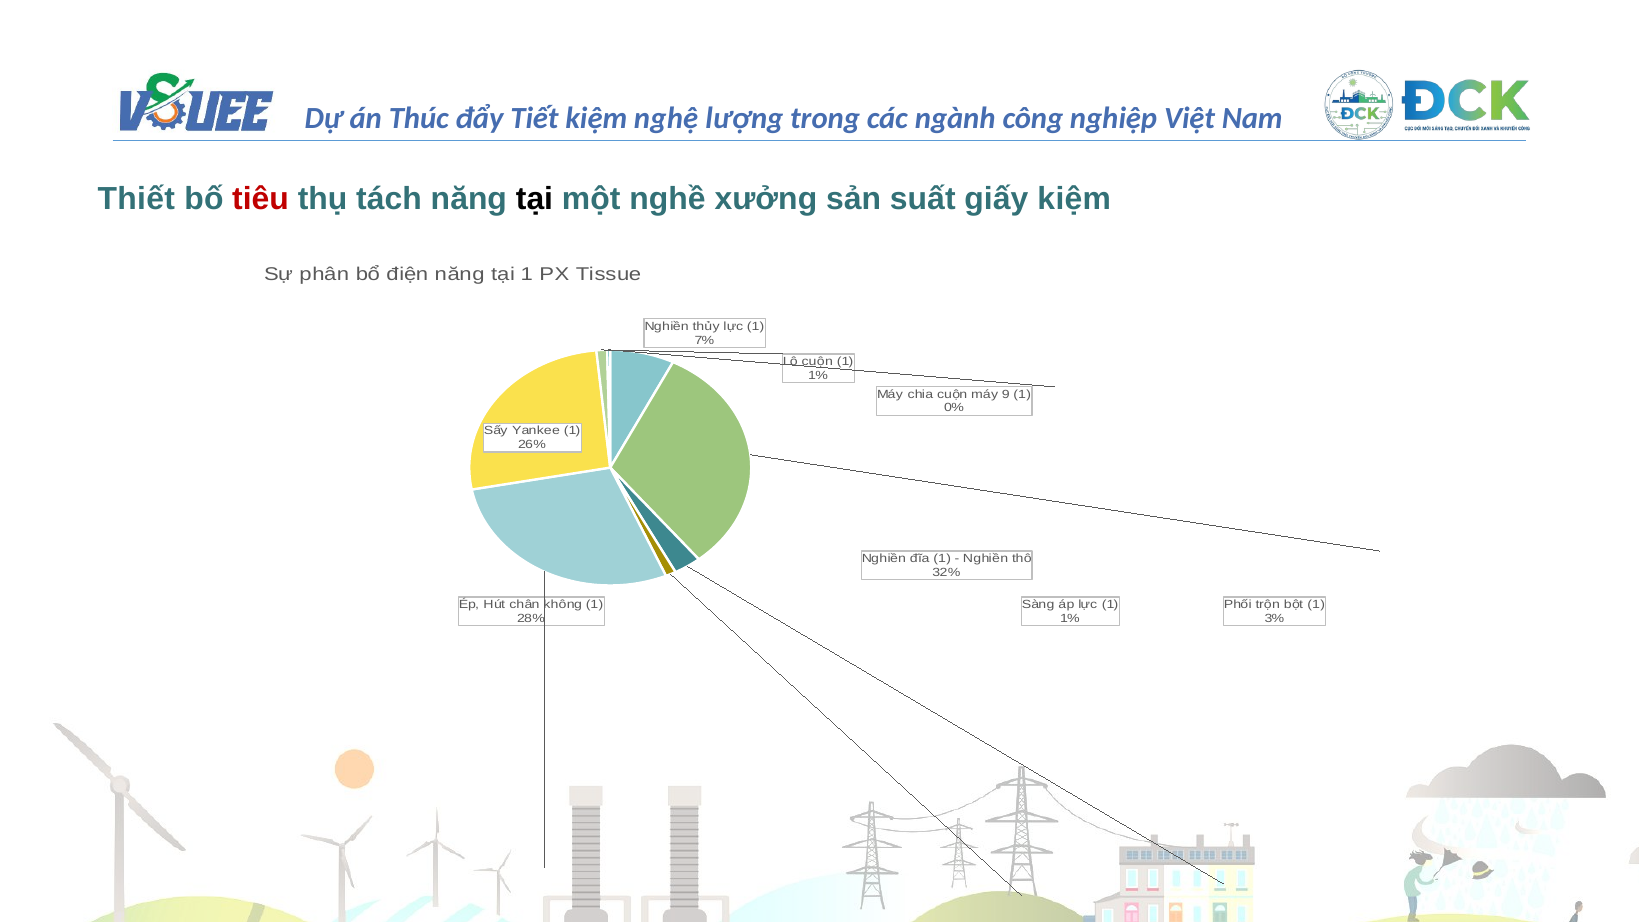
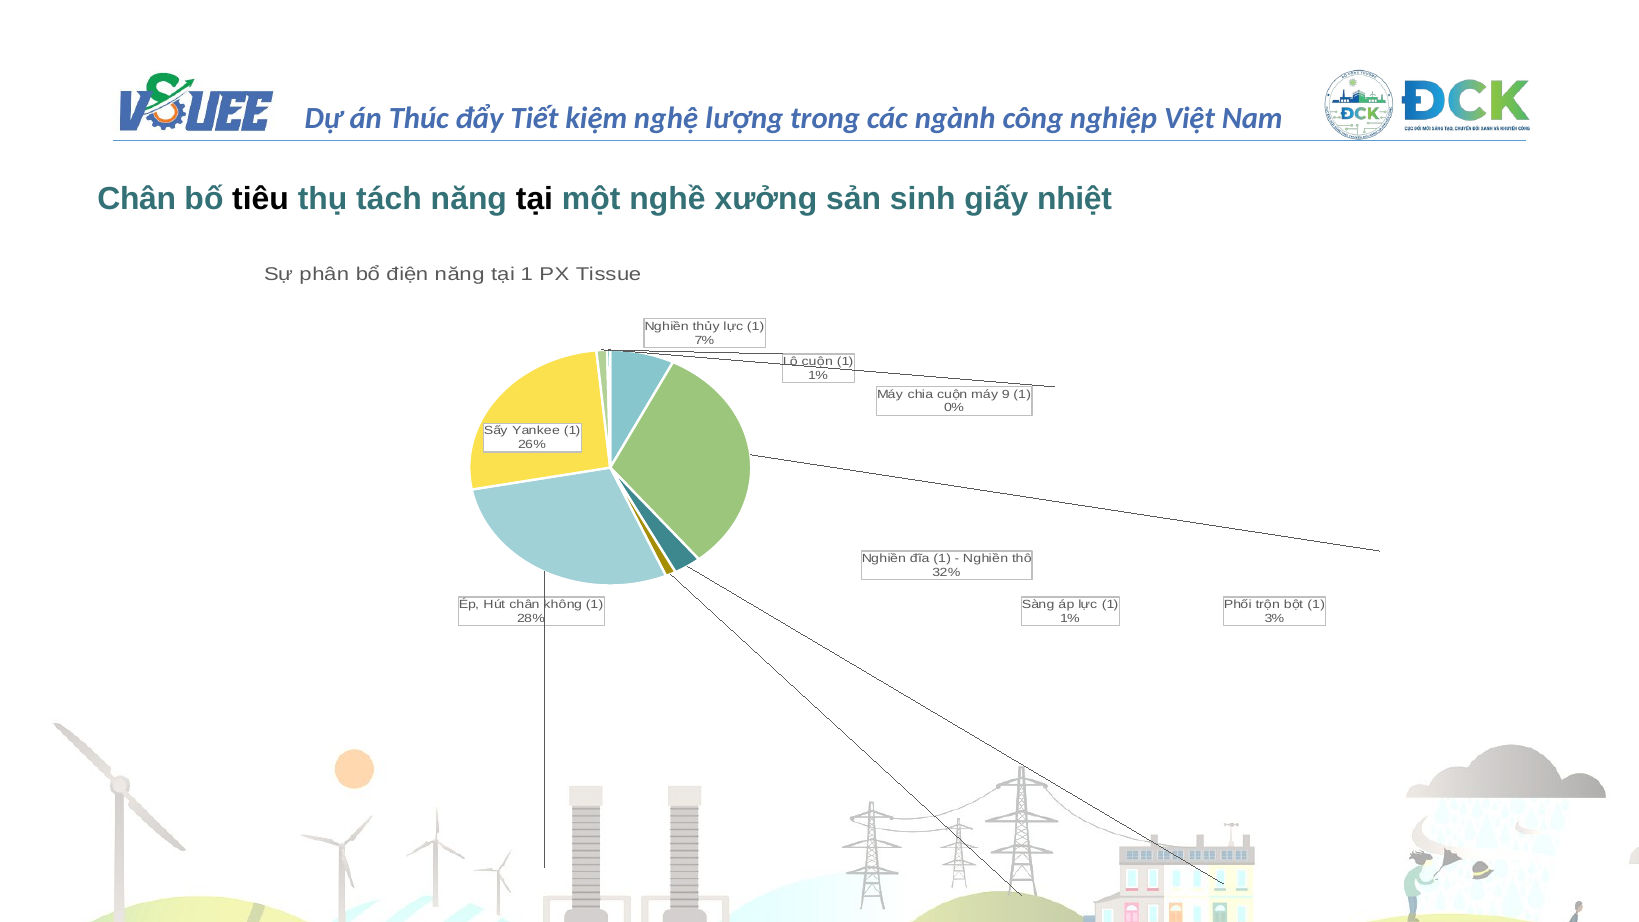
Thiết: Thiết -> Chân (137, 199)
tiêu colour: red -> black (260, 199)
suất: suất -> sinh (923, 199)
giấy kiệm: kiệm -> nhiệt (1075, 199)
